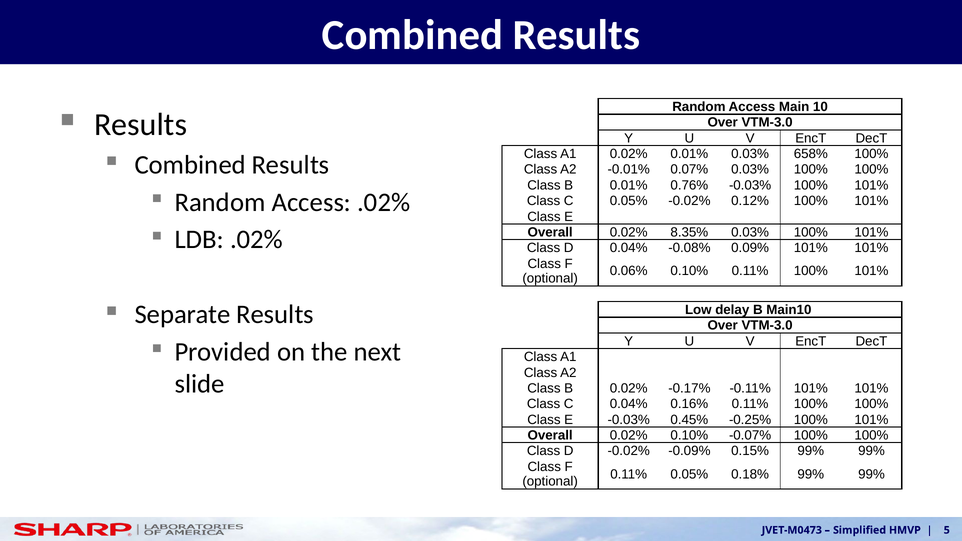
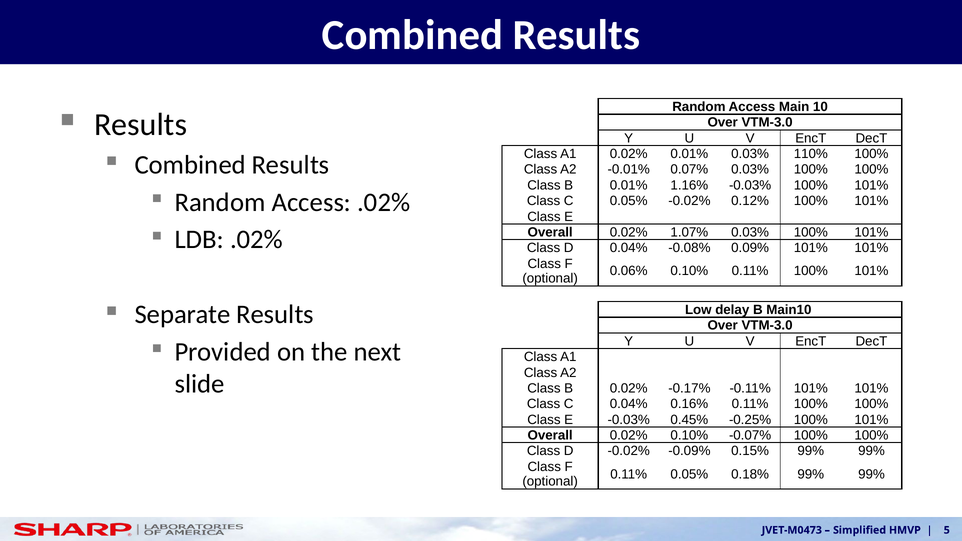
658%: 658% -> 110% (811, 154)
0.76%: 0.76% -> 1.16% (689, 185)
8.35%: 8.35% -> 1.07% (689, 232)
